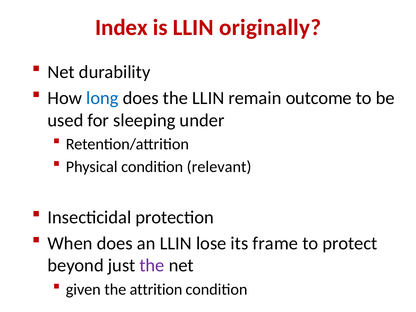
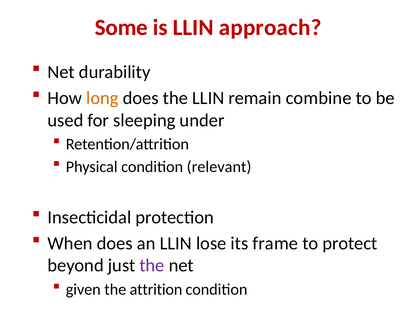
Index: Index -> Some (121, 28)
originally: originally -> approach (270, 28)
long colour: blue -> orange (102, 98)
outcome: outcome -> combine (319, 98)
